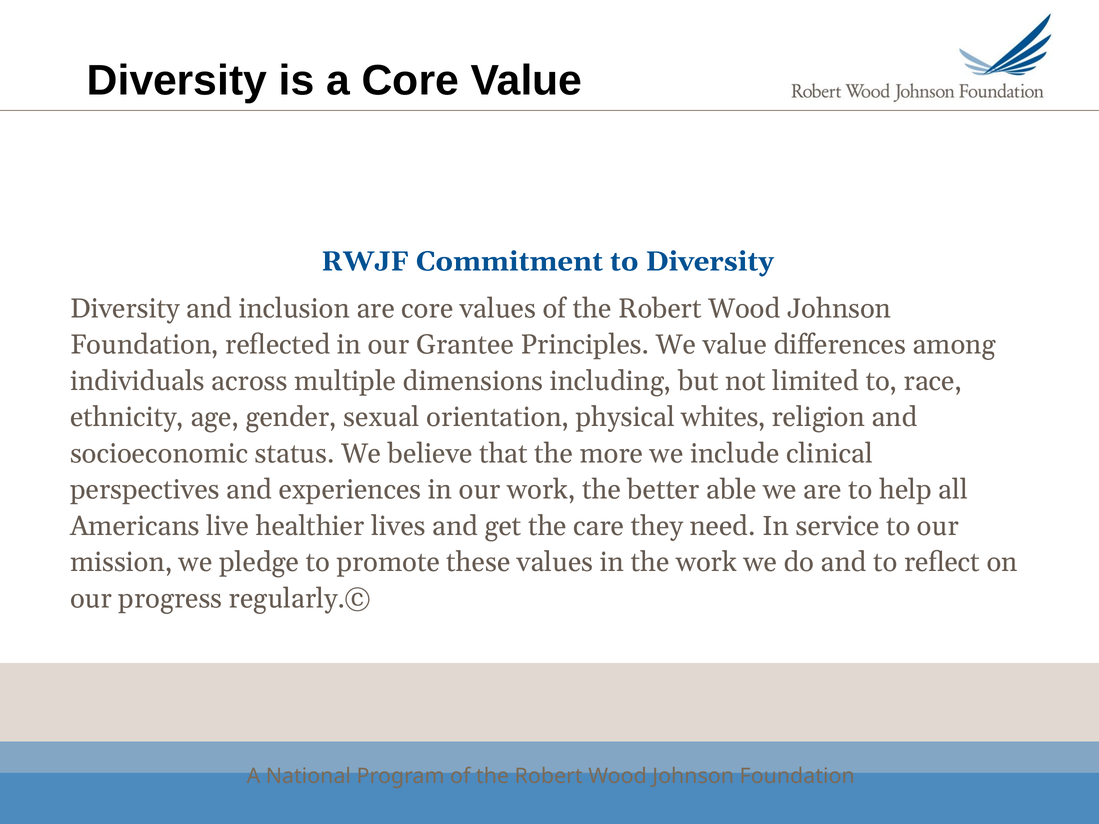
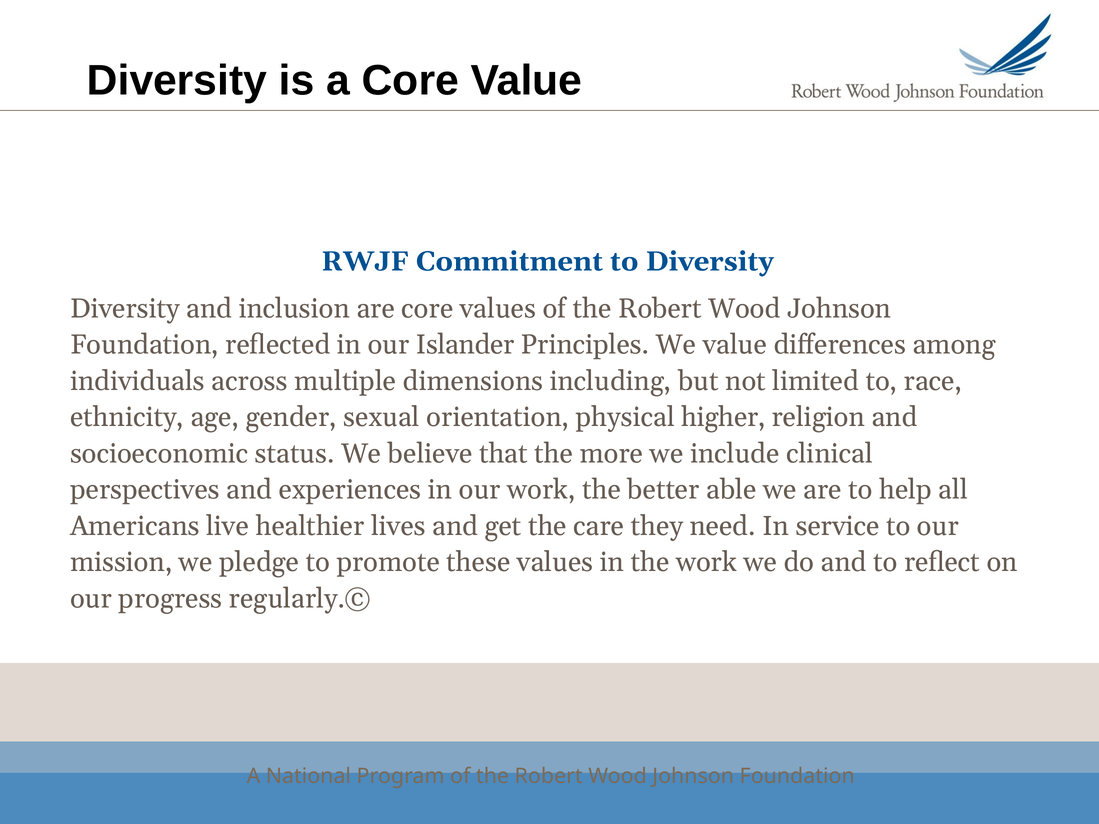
Grantee: Grantee -> Islander (465, 345)
whites: whites -> higher (723, 418)
